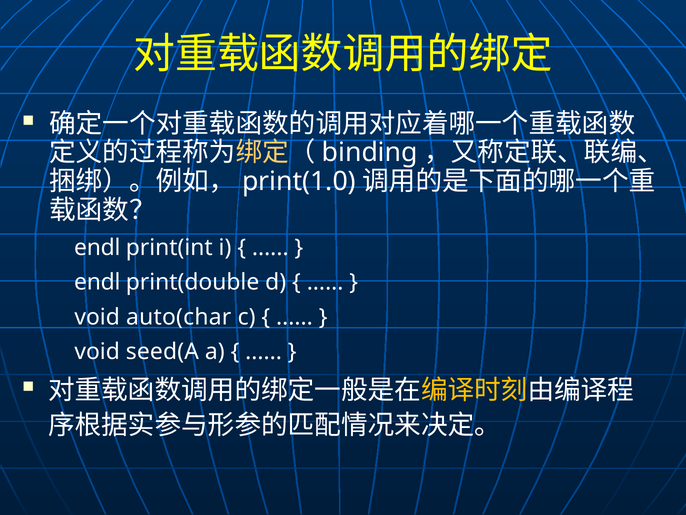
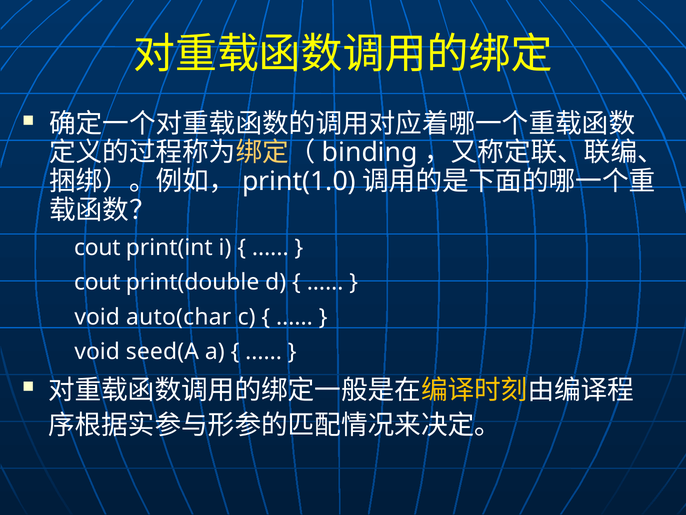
endl: endl -> cout (97, 247)
endl: endl -> cout (97, 282)
